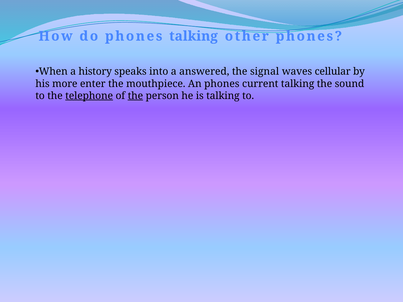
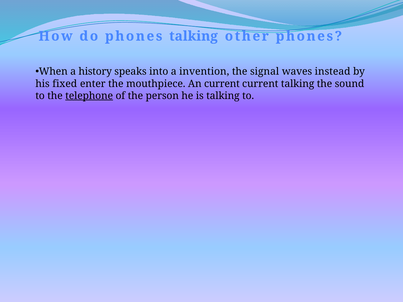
answered: answered -> invention (204, 72)
cellular: cellular -> instead (333, 72)
more: more -> fixed (65, 84)
An phones: phones -> current (222, 84)
the underline: present -> none (135, 96)
